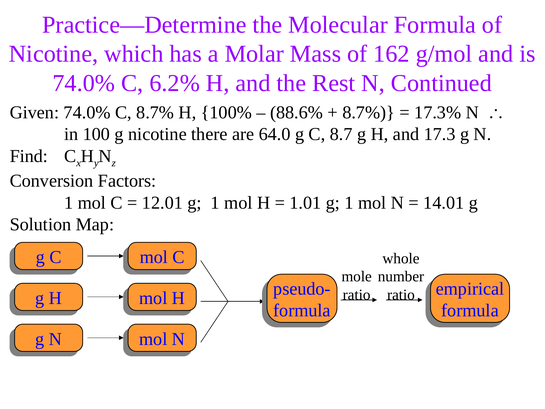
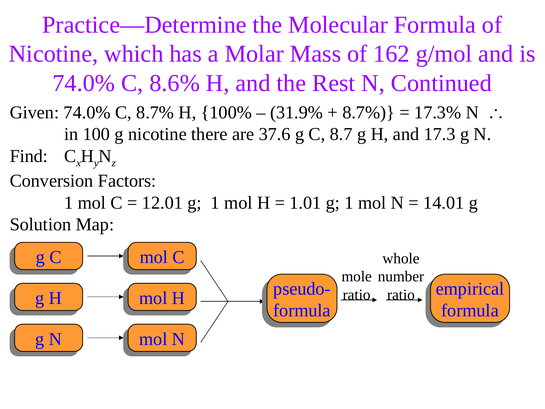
6.2%: 6.2% -> 8.6% (175, 83)
88.6%: 88.6% -> 31.9% (297, 112)
64.0: 64.0 -> 37.6 (275, 134)
